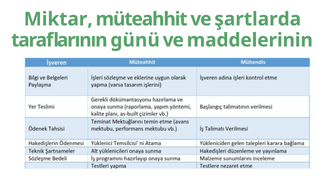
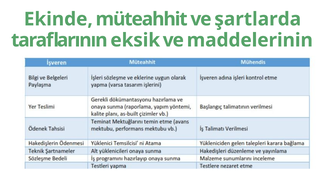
Miktar: Miktar -> Ekinde (58, 19)
günü: günü -> eksik (135, 40)
